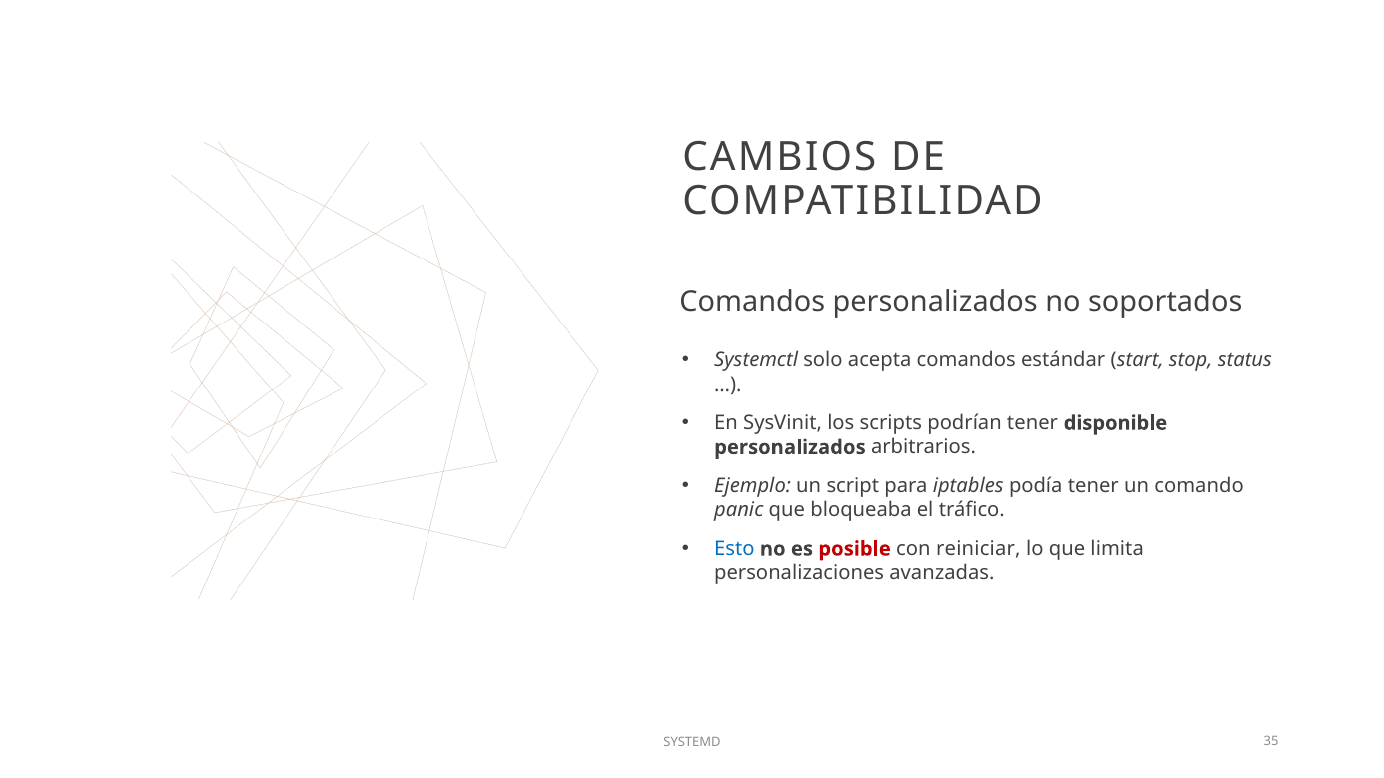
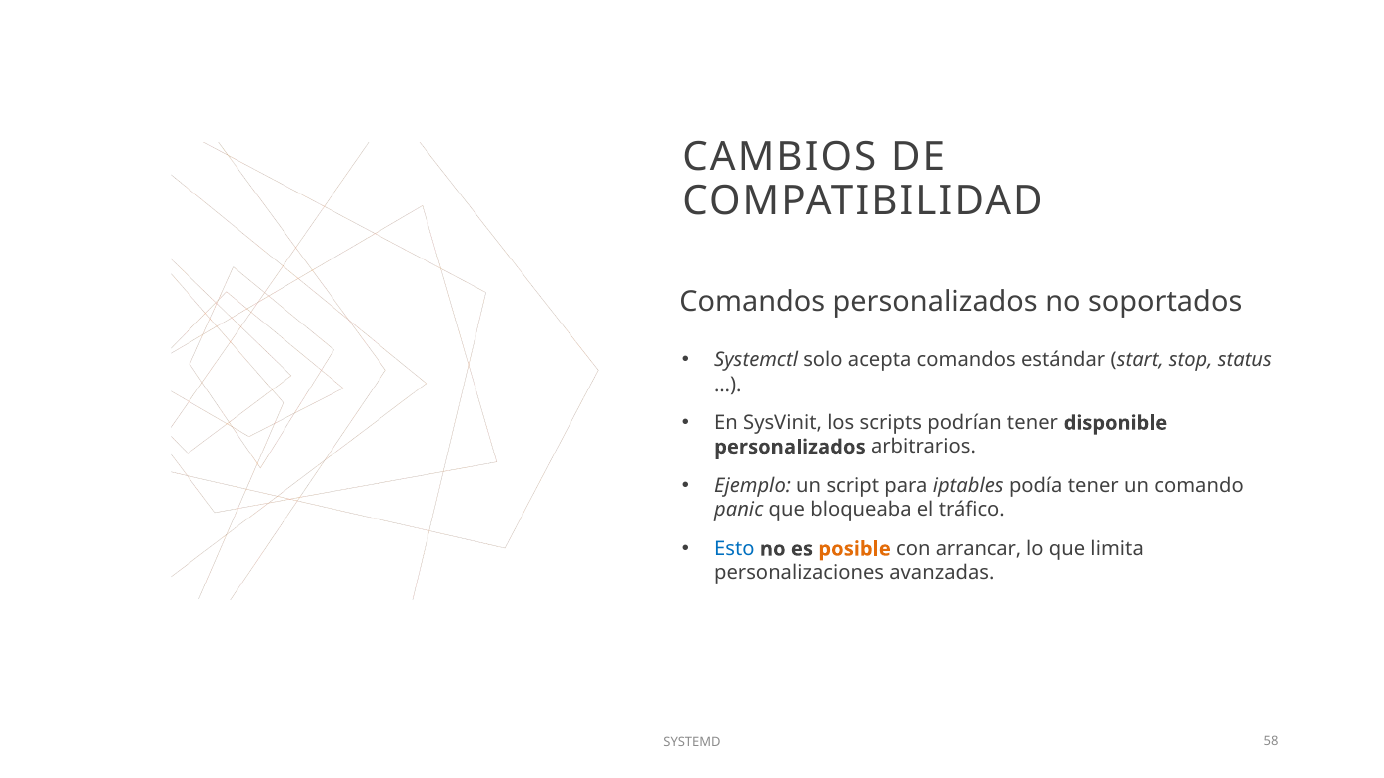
posible colour: red -> orange (855, 549)
reiniciar: reiniciar -> arrancar (979, 549)
35: 35 -> 58 (1271, 742)
